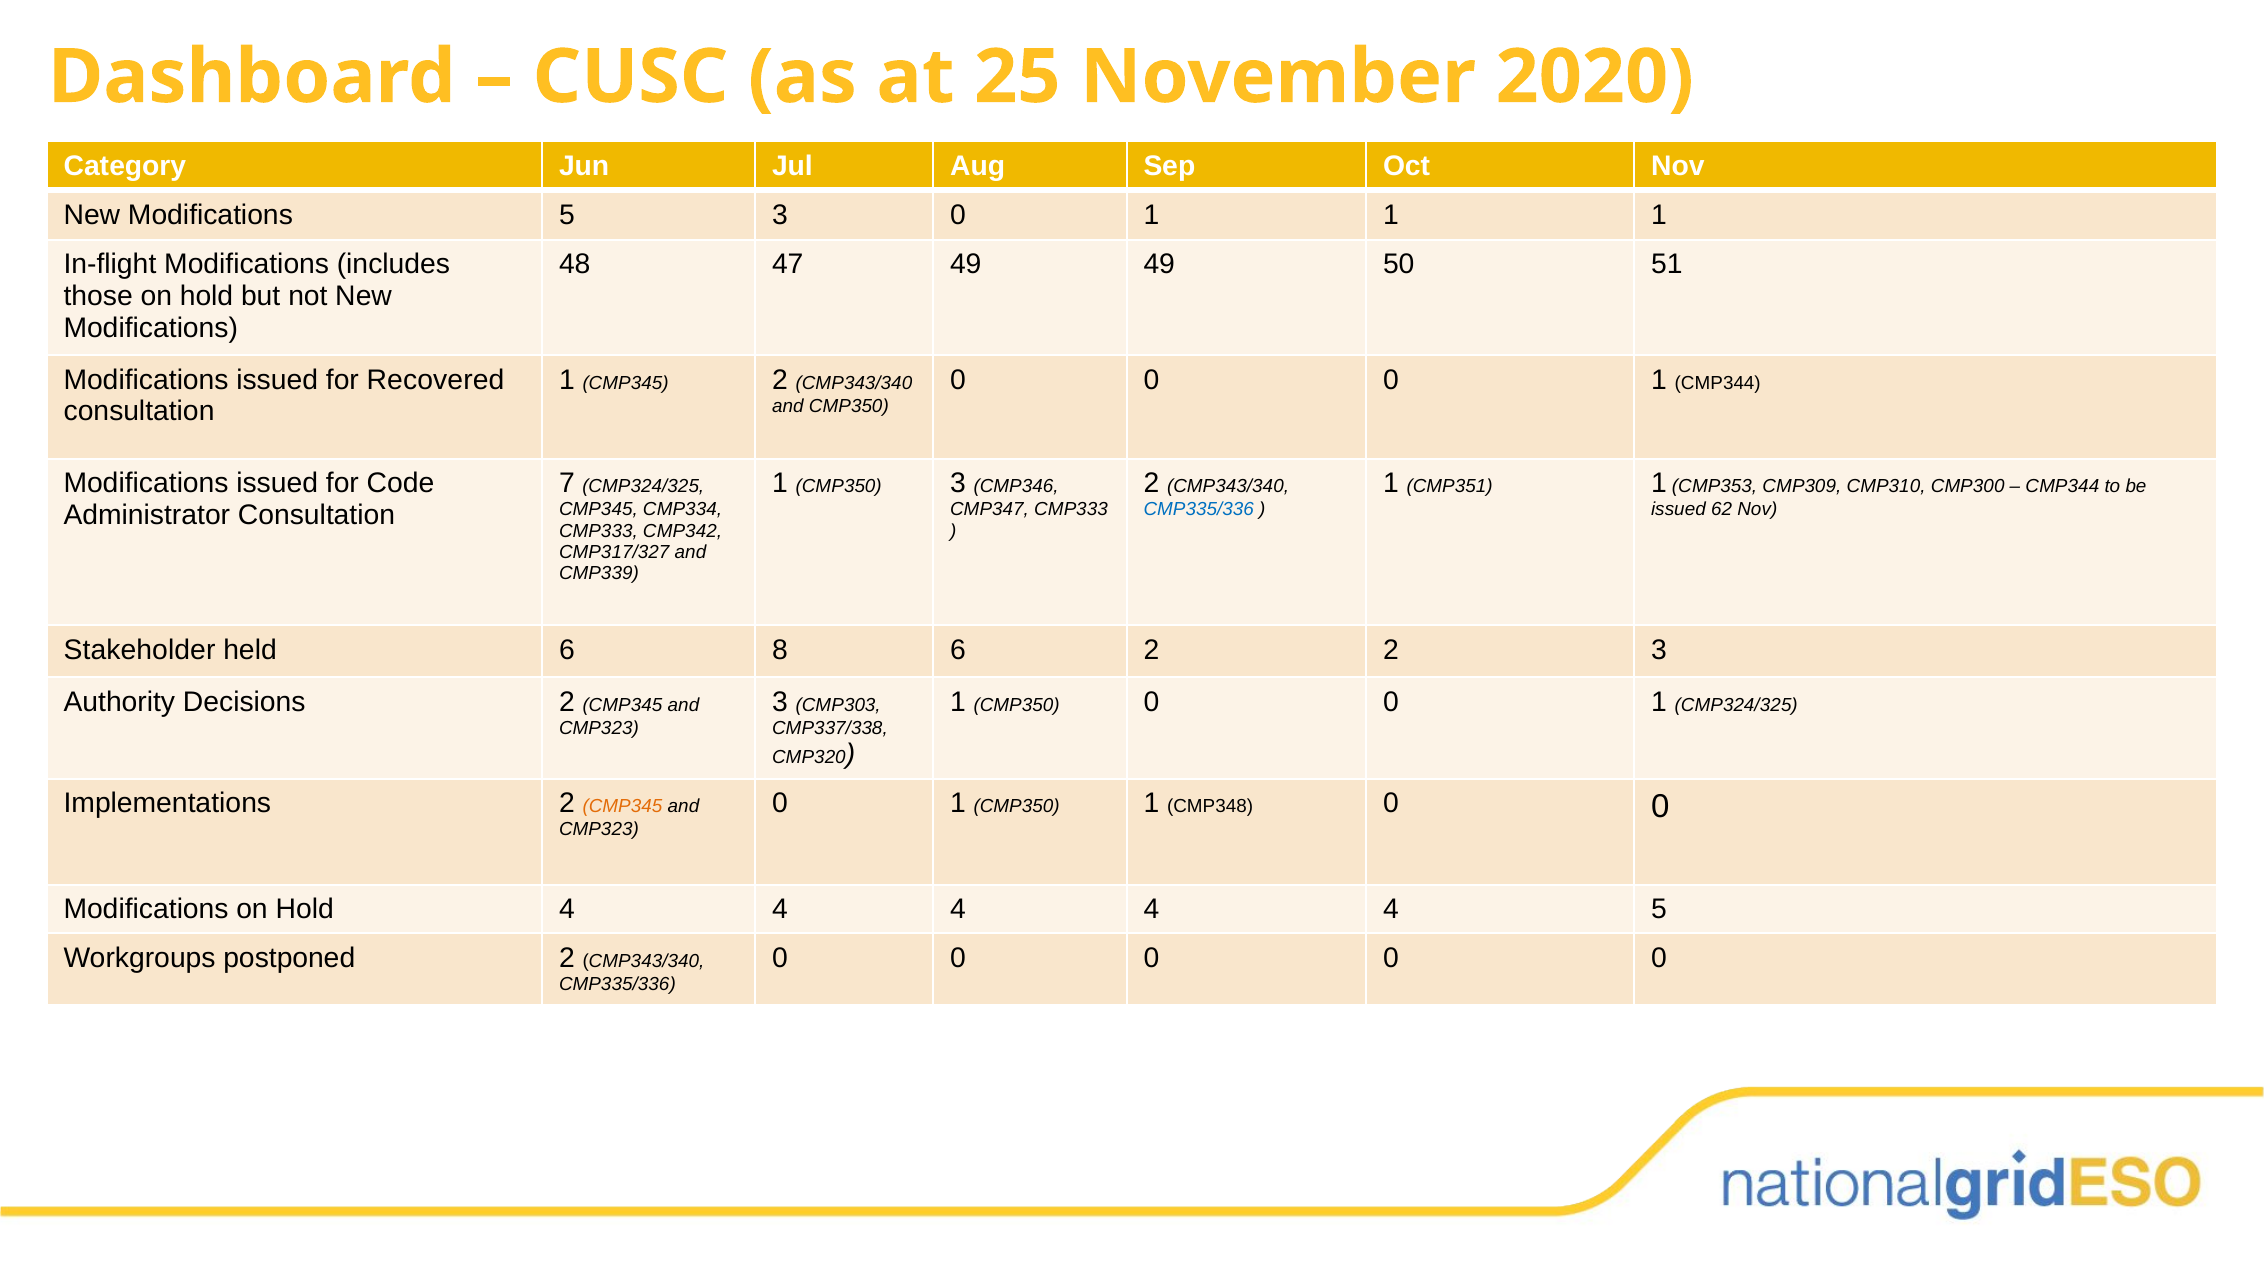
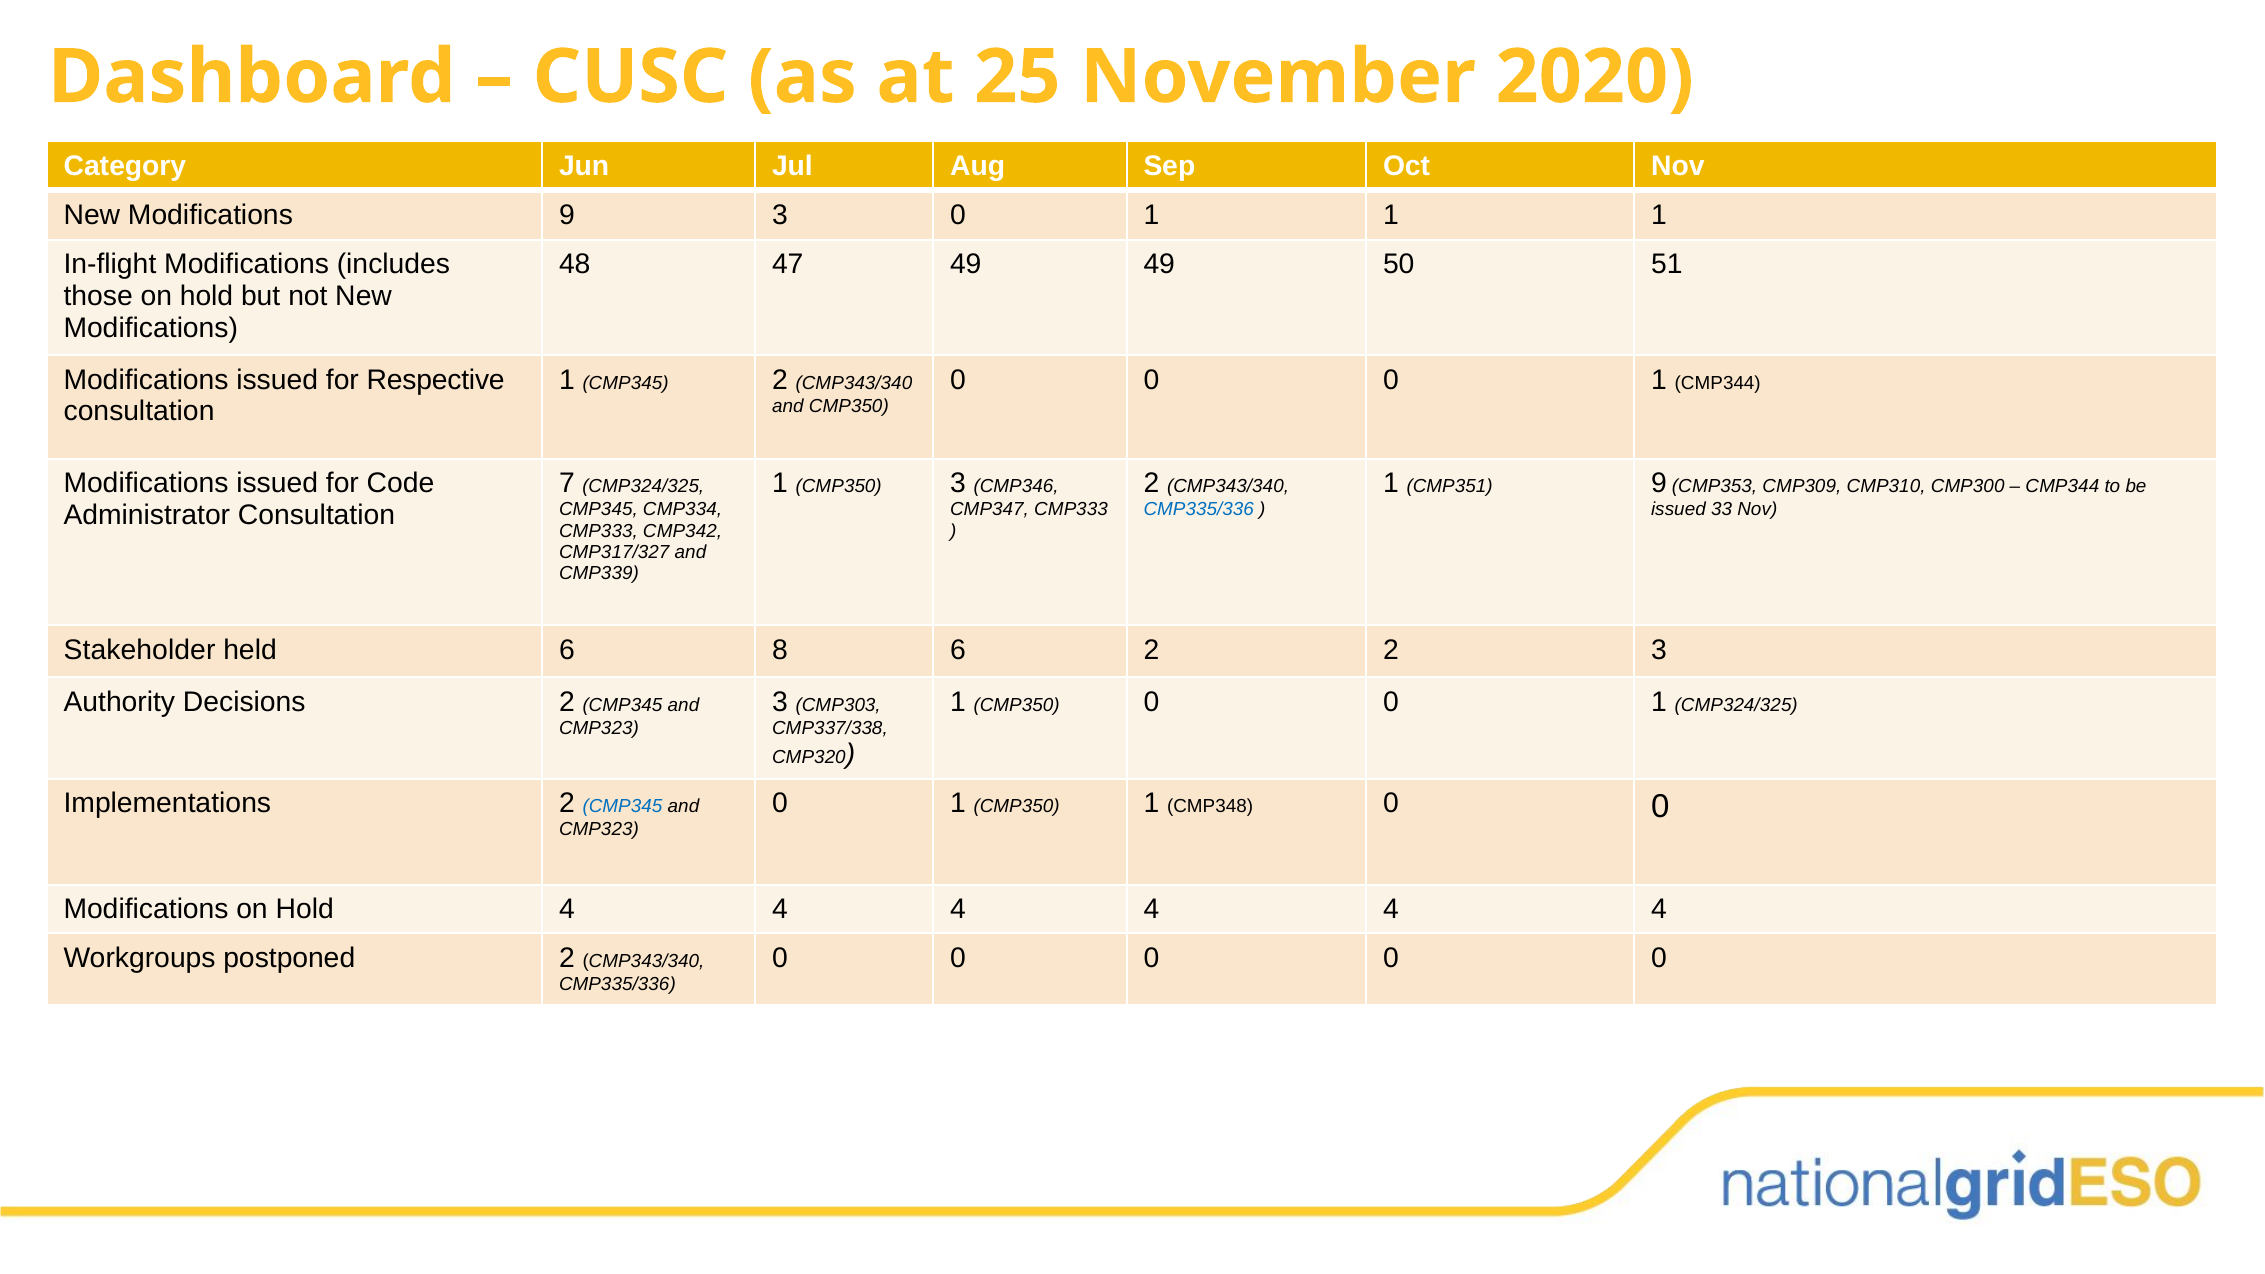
Modifications 5: 5 -> 9 (567, 215)
Recovered: Recovered -> Respective (436, 380)
CMP351 1: 1 -> 9 (1659, 483)
62: 62 -> 33 (1722, 510)
CMP345 colour: orange -> blue (622, 807)
5: 5 -> 4 (1659, 910)
